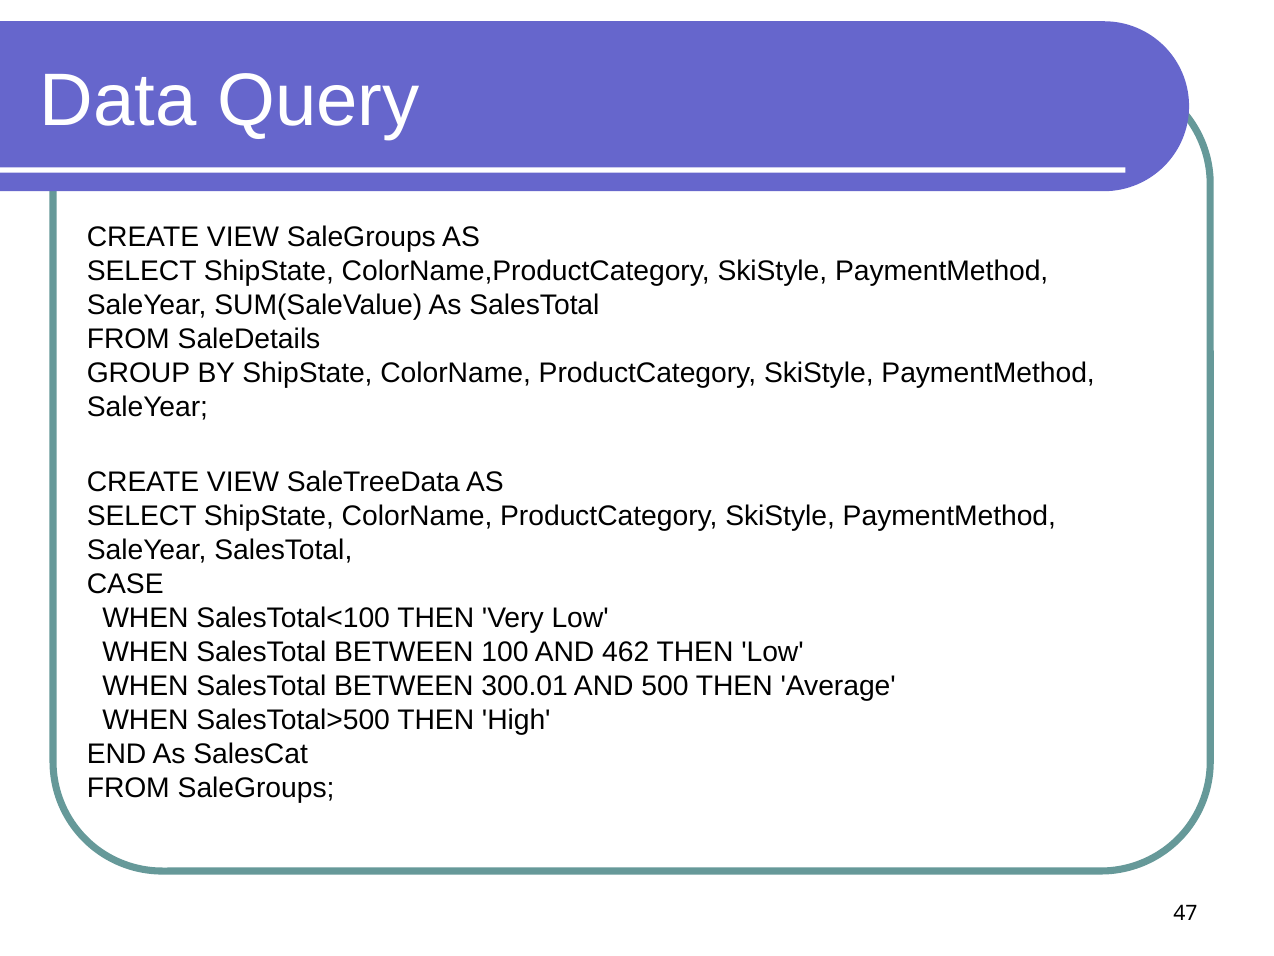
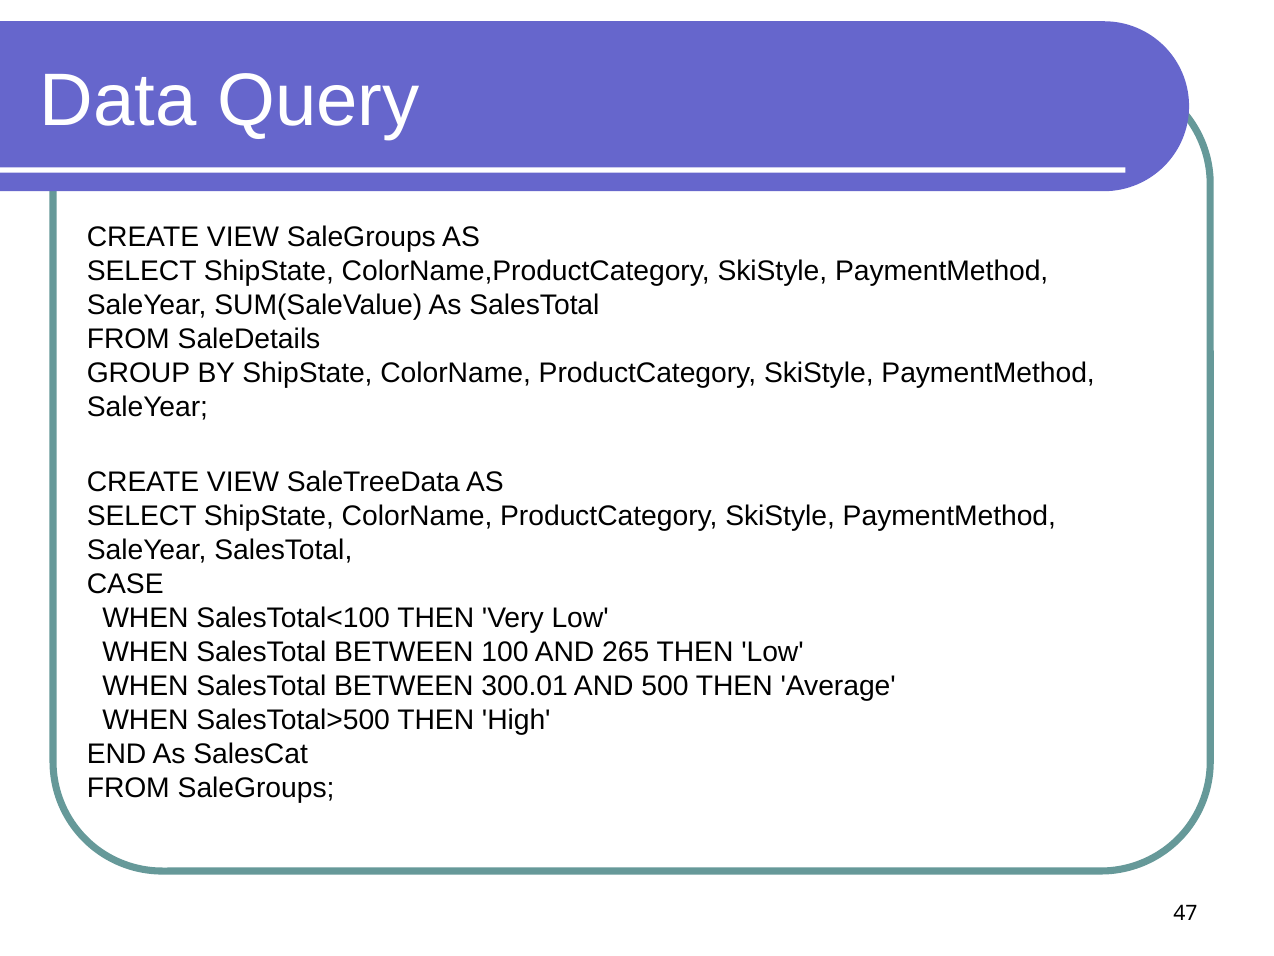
462: 462 -> 265 (626, 651)
